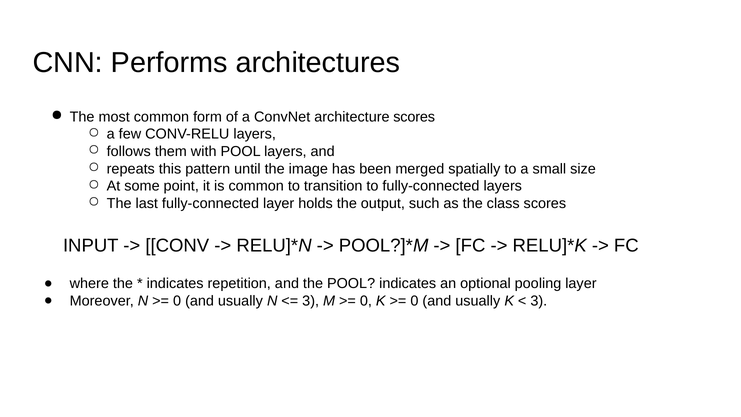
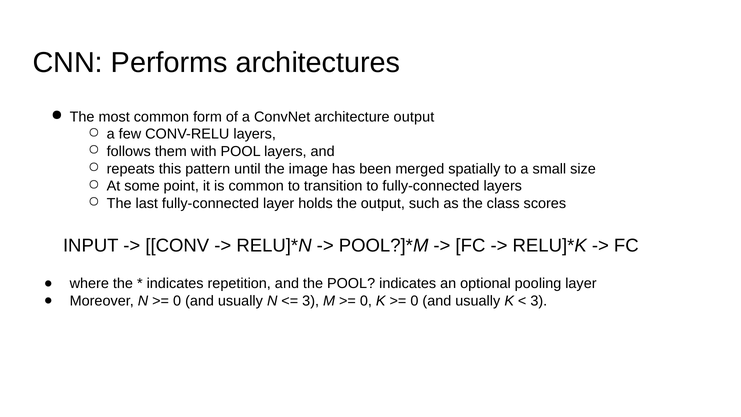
architecture scores: scores -> output (414, 117)
